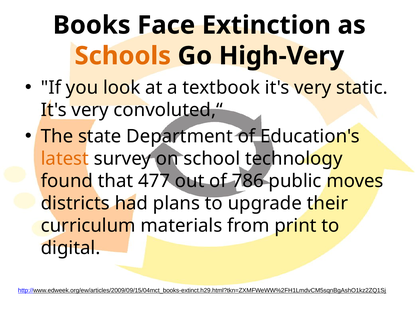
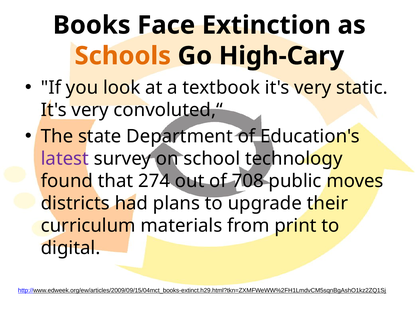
High-Very: High-Very -> High-Cary (282, 56)
latest colour: orange -> purple (65, 159)
477: 477 -> 274 (154, 181)
786: 786 -> 708 (248, 181)
